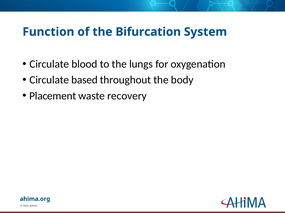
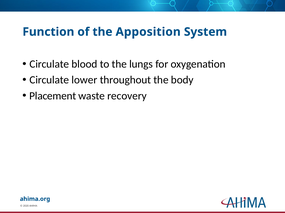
Bifurcation: Bifurcation -> Apposition (148, 32)
based: based -> lower (84, 80)
